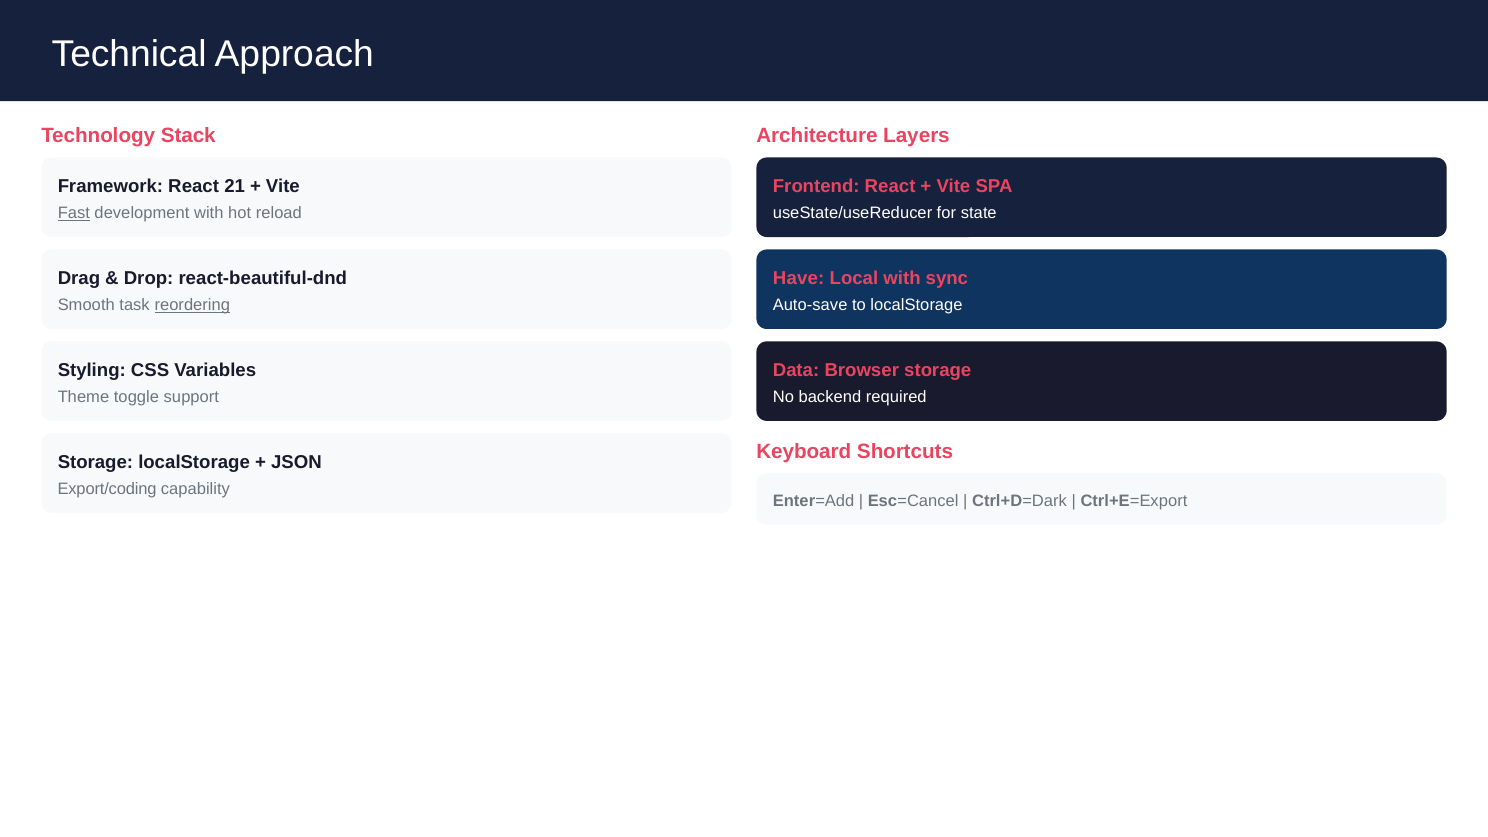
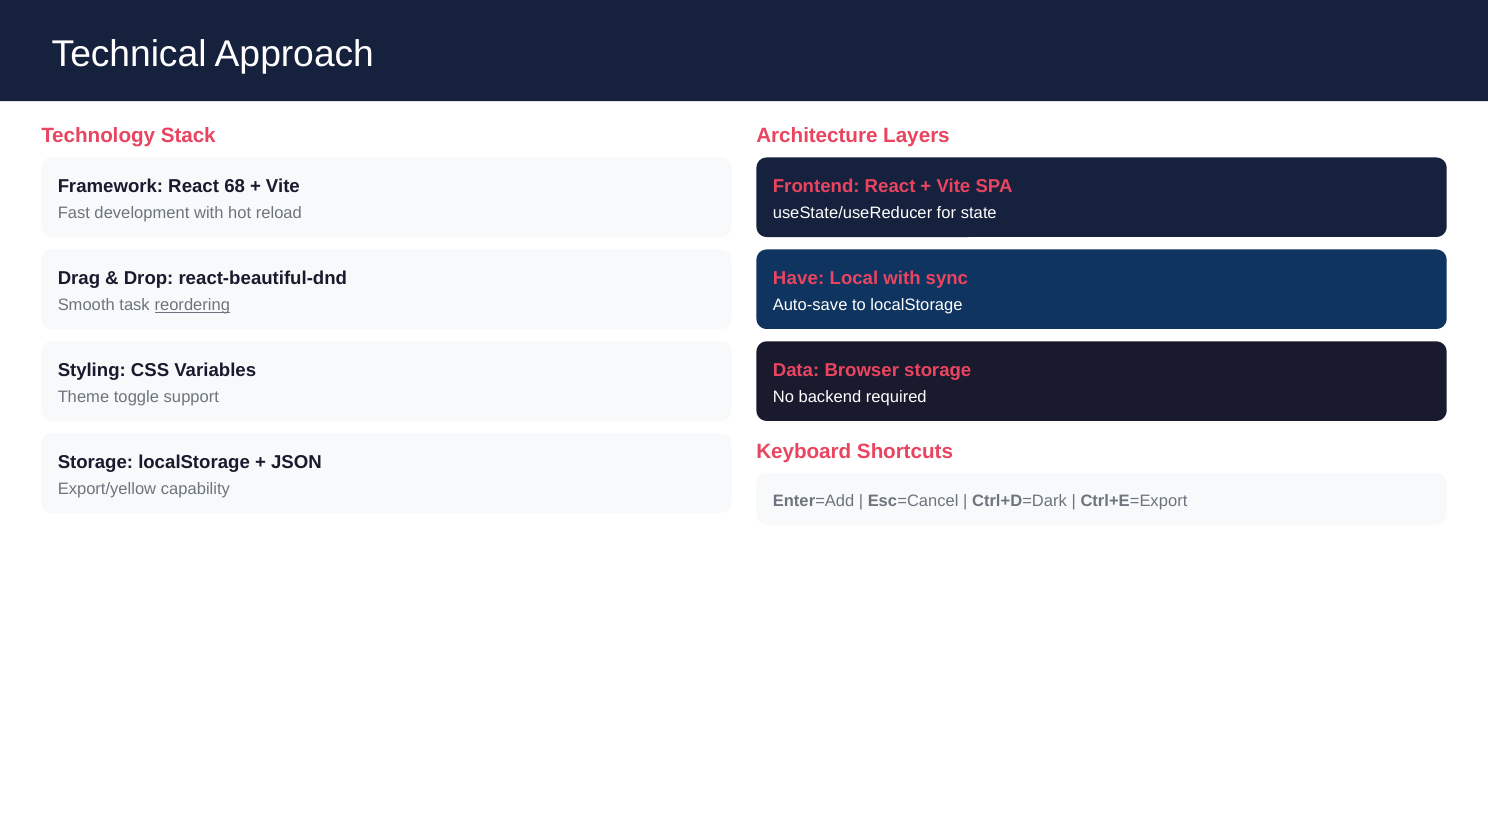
21: 21 -> 68 (235, 186)
Fast underline: present -> none (74, 213)
Export/coding: Export/coding -> Export/yellow (107, 489)
